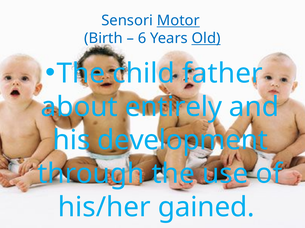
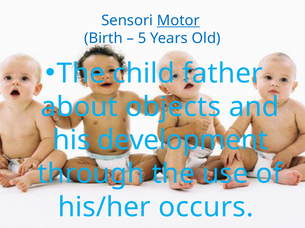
6: 6 -> 5 (142, 38)
Old underline: present -> none (206, 38)
entirely: entirely -> objects (173, 107)
gained: gained -> occurs (206, 208)
